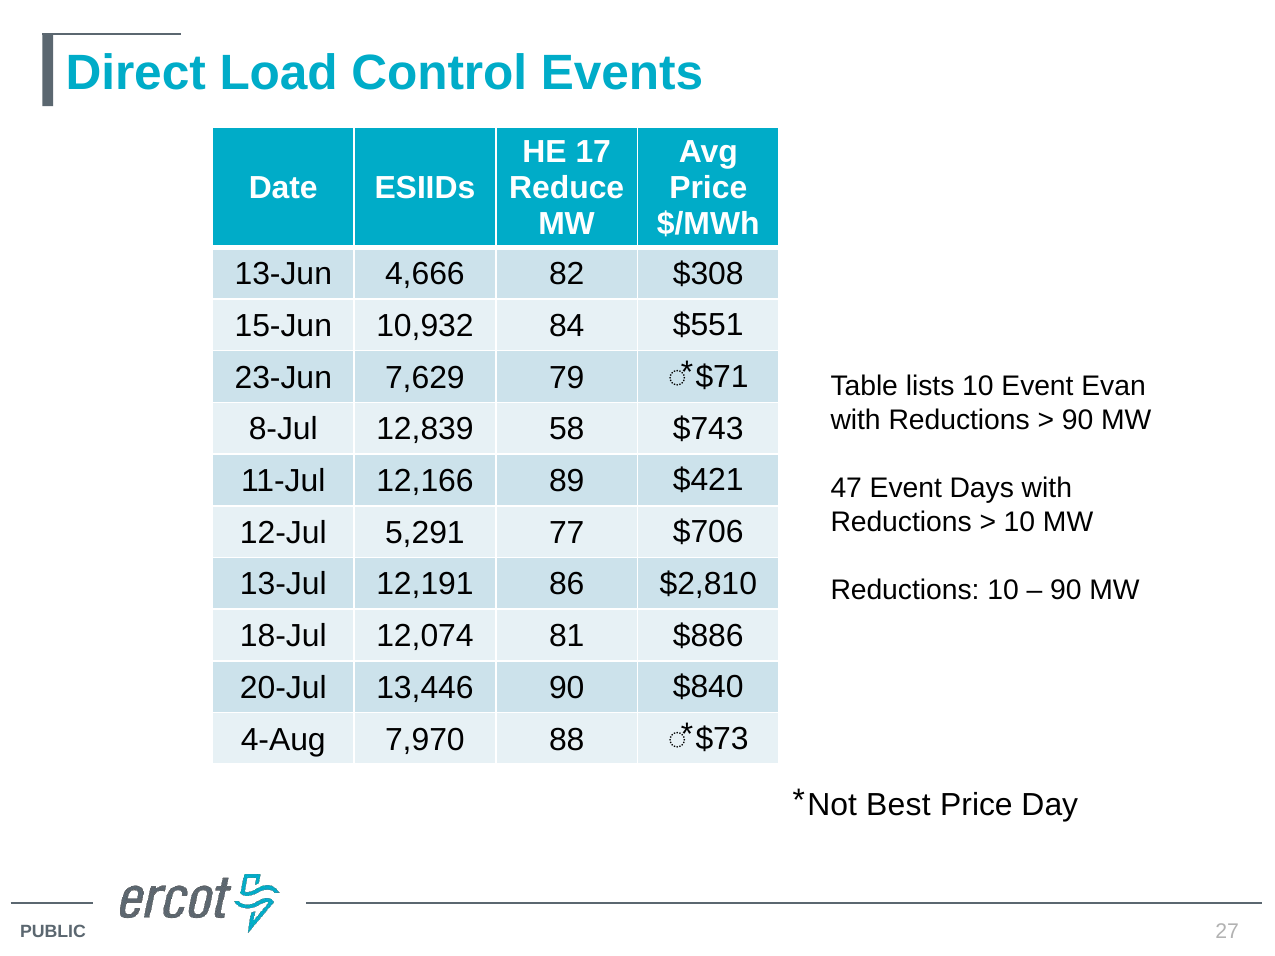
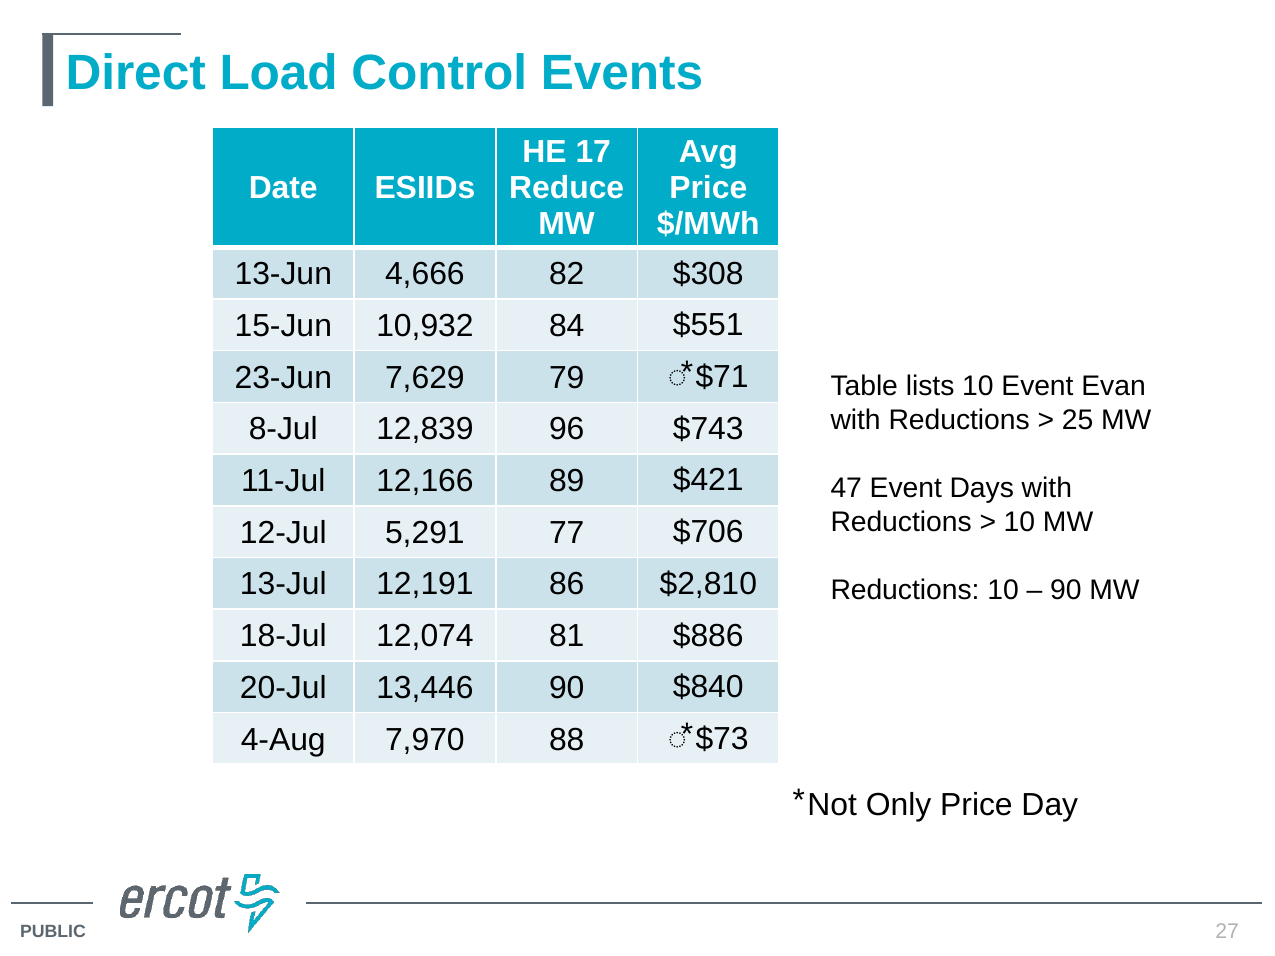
90: 90 -> 25 (1078, 420)
58: 58 -> 96 (567, 430)
Best: Best -> Only (899, 805)
